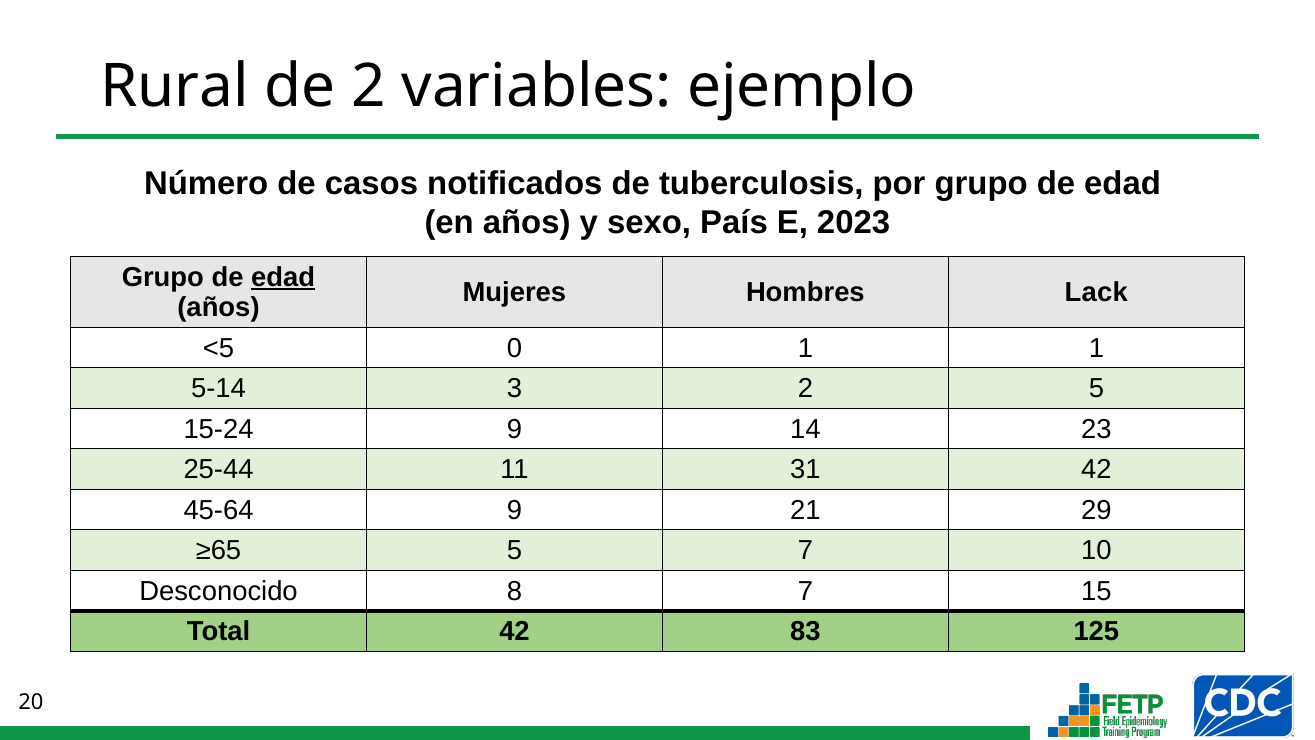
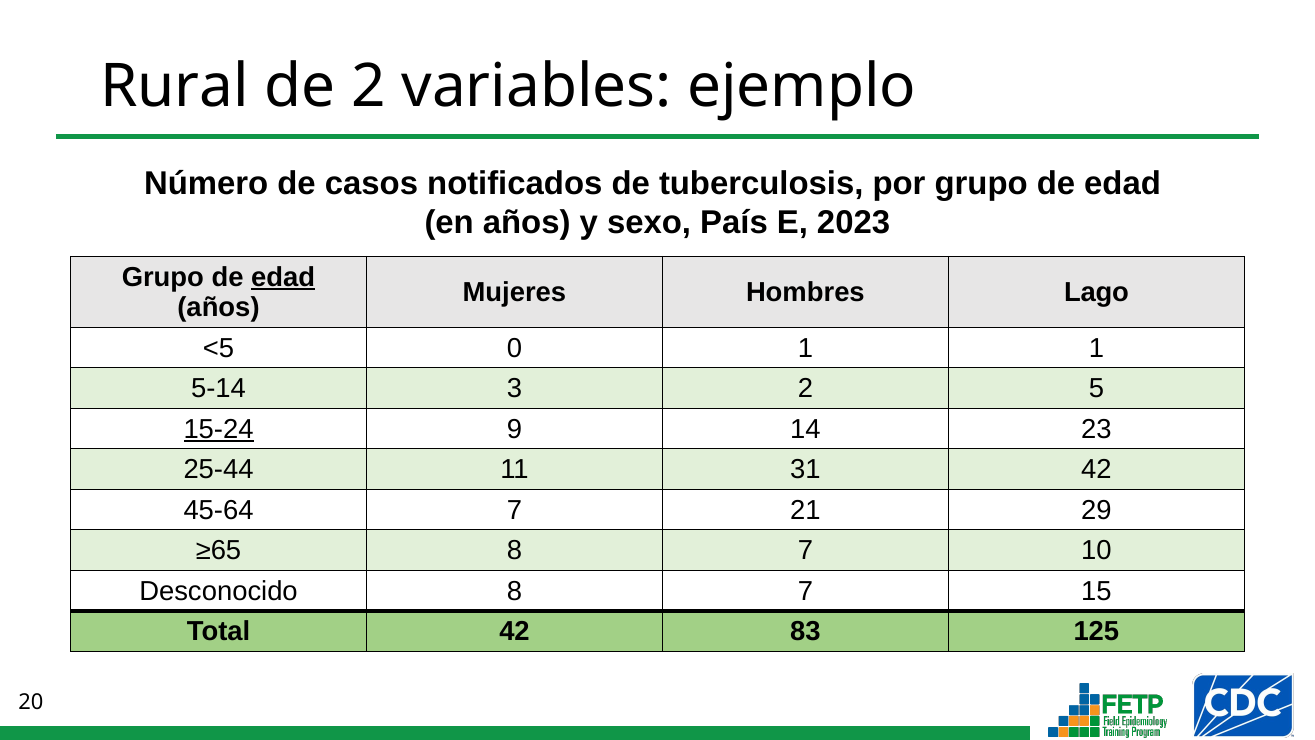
Lack: Lack -> Lago (1096, 292)
15-24 underline: none -> present (219, 429)
45-64 9: 9 -> 7 (515, 510)
≥65 5: 5 -> 8 (515, 550)
